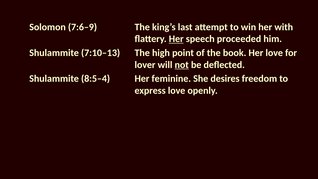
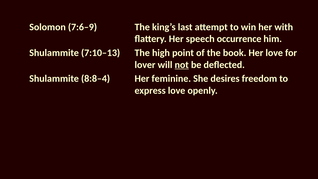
Her underline: present -> none (176, 39)
proceeded: proceeded -> occurrence (239, 39)
8:5–4: 8:5–4 -> 8:8–4 (96, 79)
